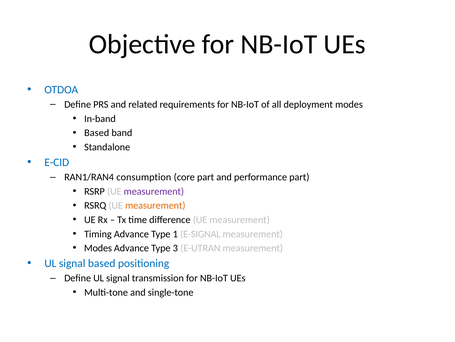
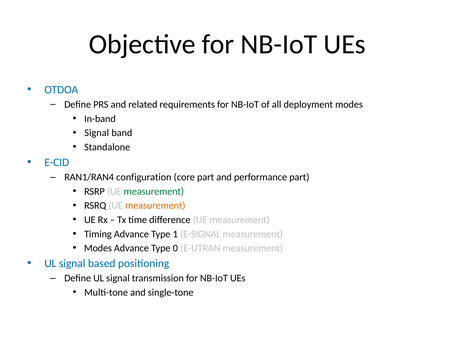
Based: Based -> Signal (97, 133)
consumption: consumption -> configuration (144, 177)
measurement colour: purple -> green (154, 191)
3: 3 -> 0 (175, 248)
